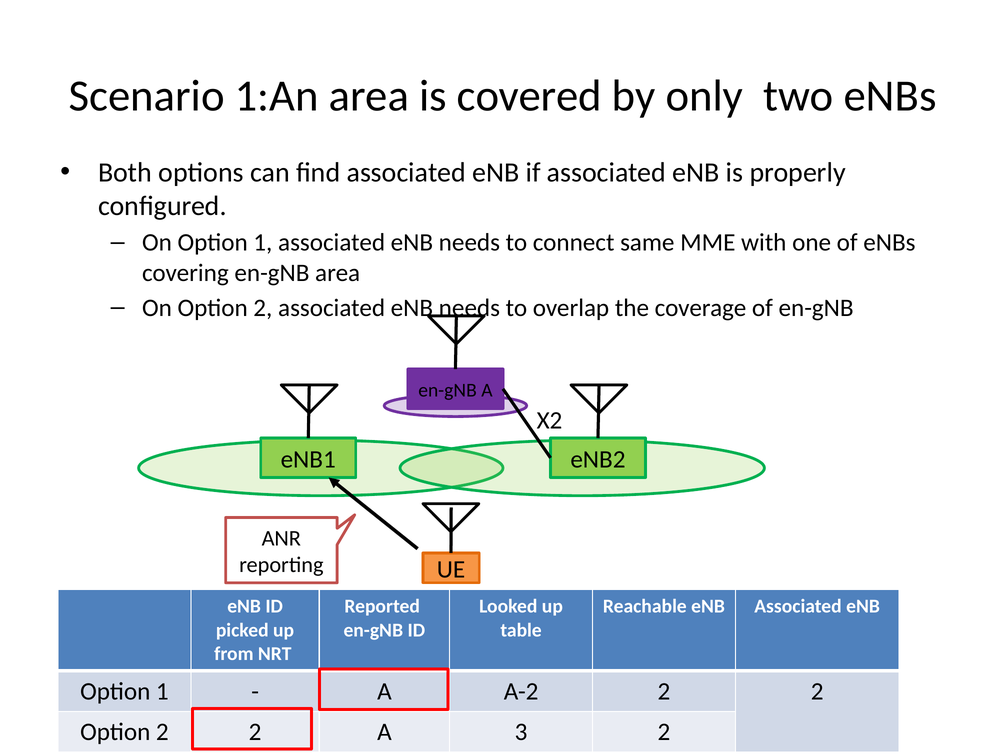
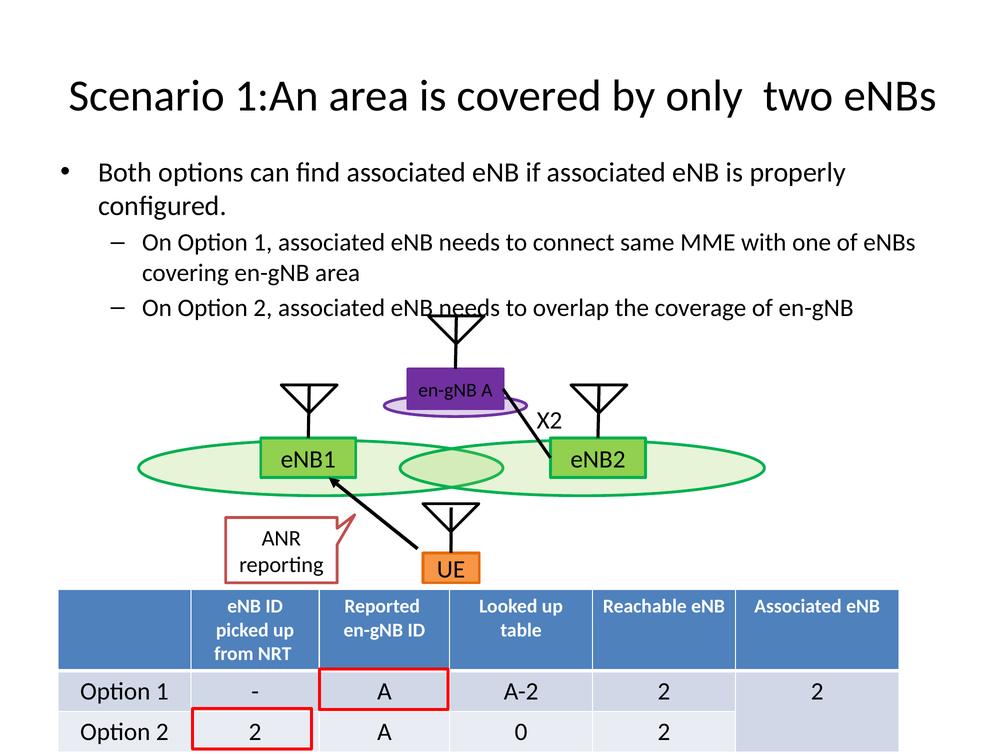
3: 3 -> 0 (521, 733)
